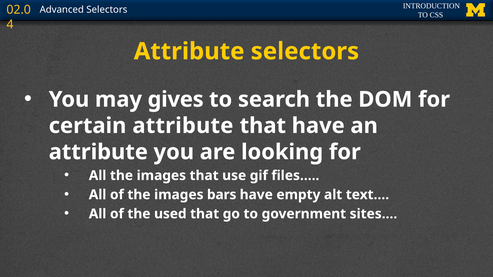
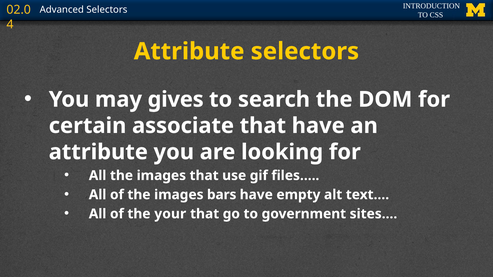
certain attribute: attribute -> associate (183, 126)
used: used -> your (170, 214)
